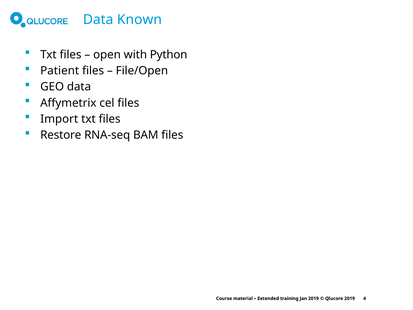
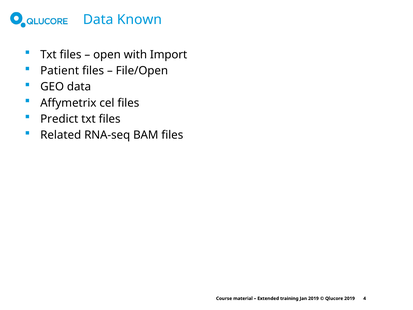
Python: Python -> Import (169, 55)
Import: Import -> Predict (59, 119)
Restore: Restore -> Related (61, 135)
